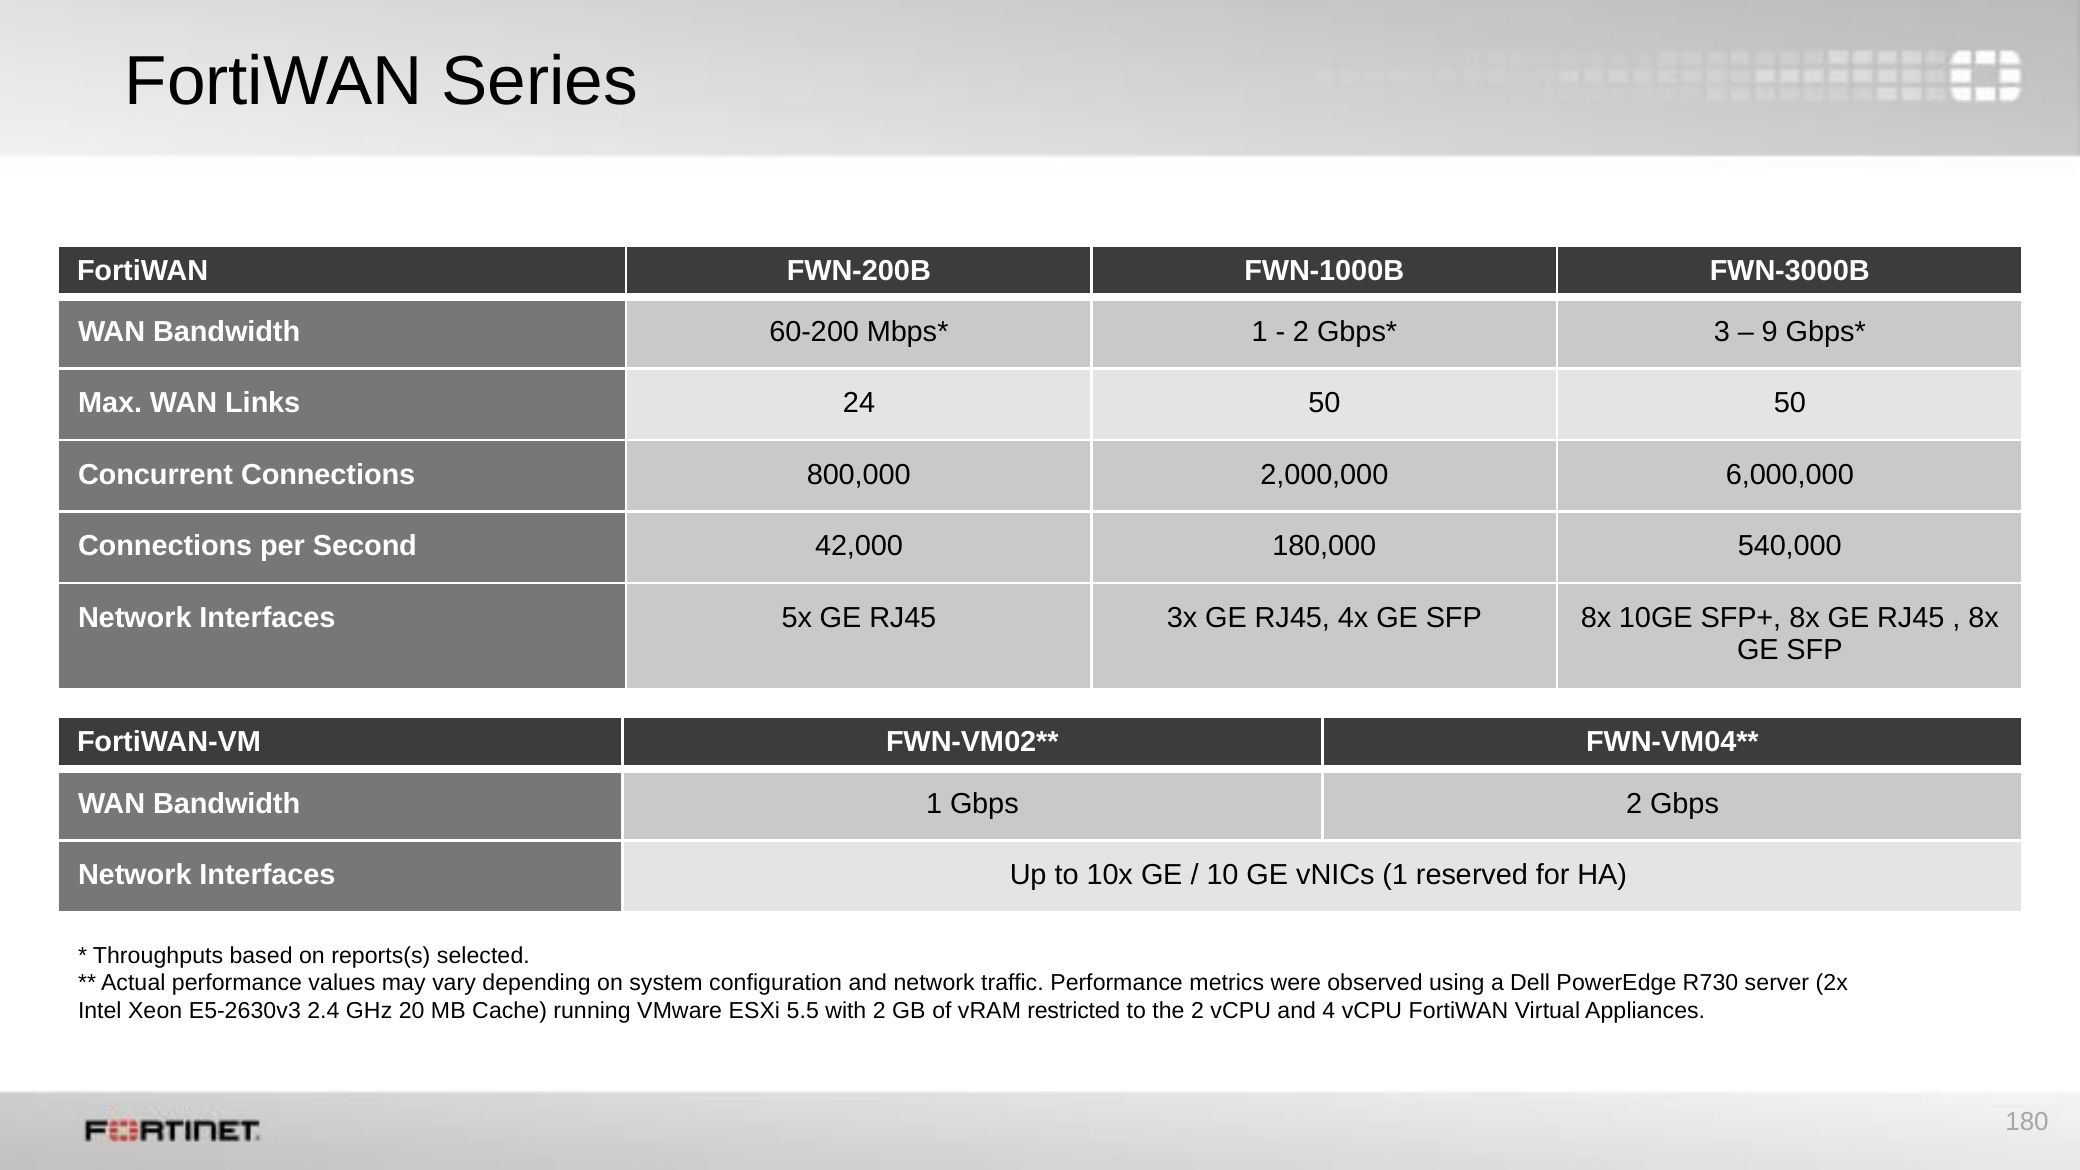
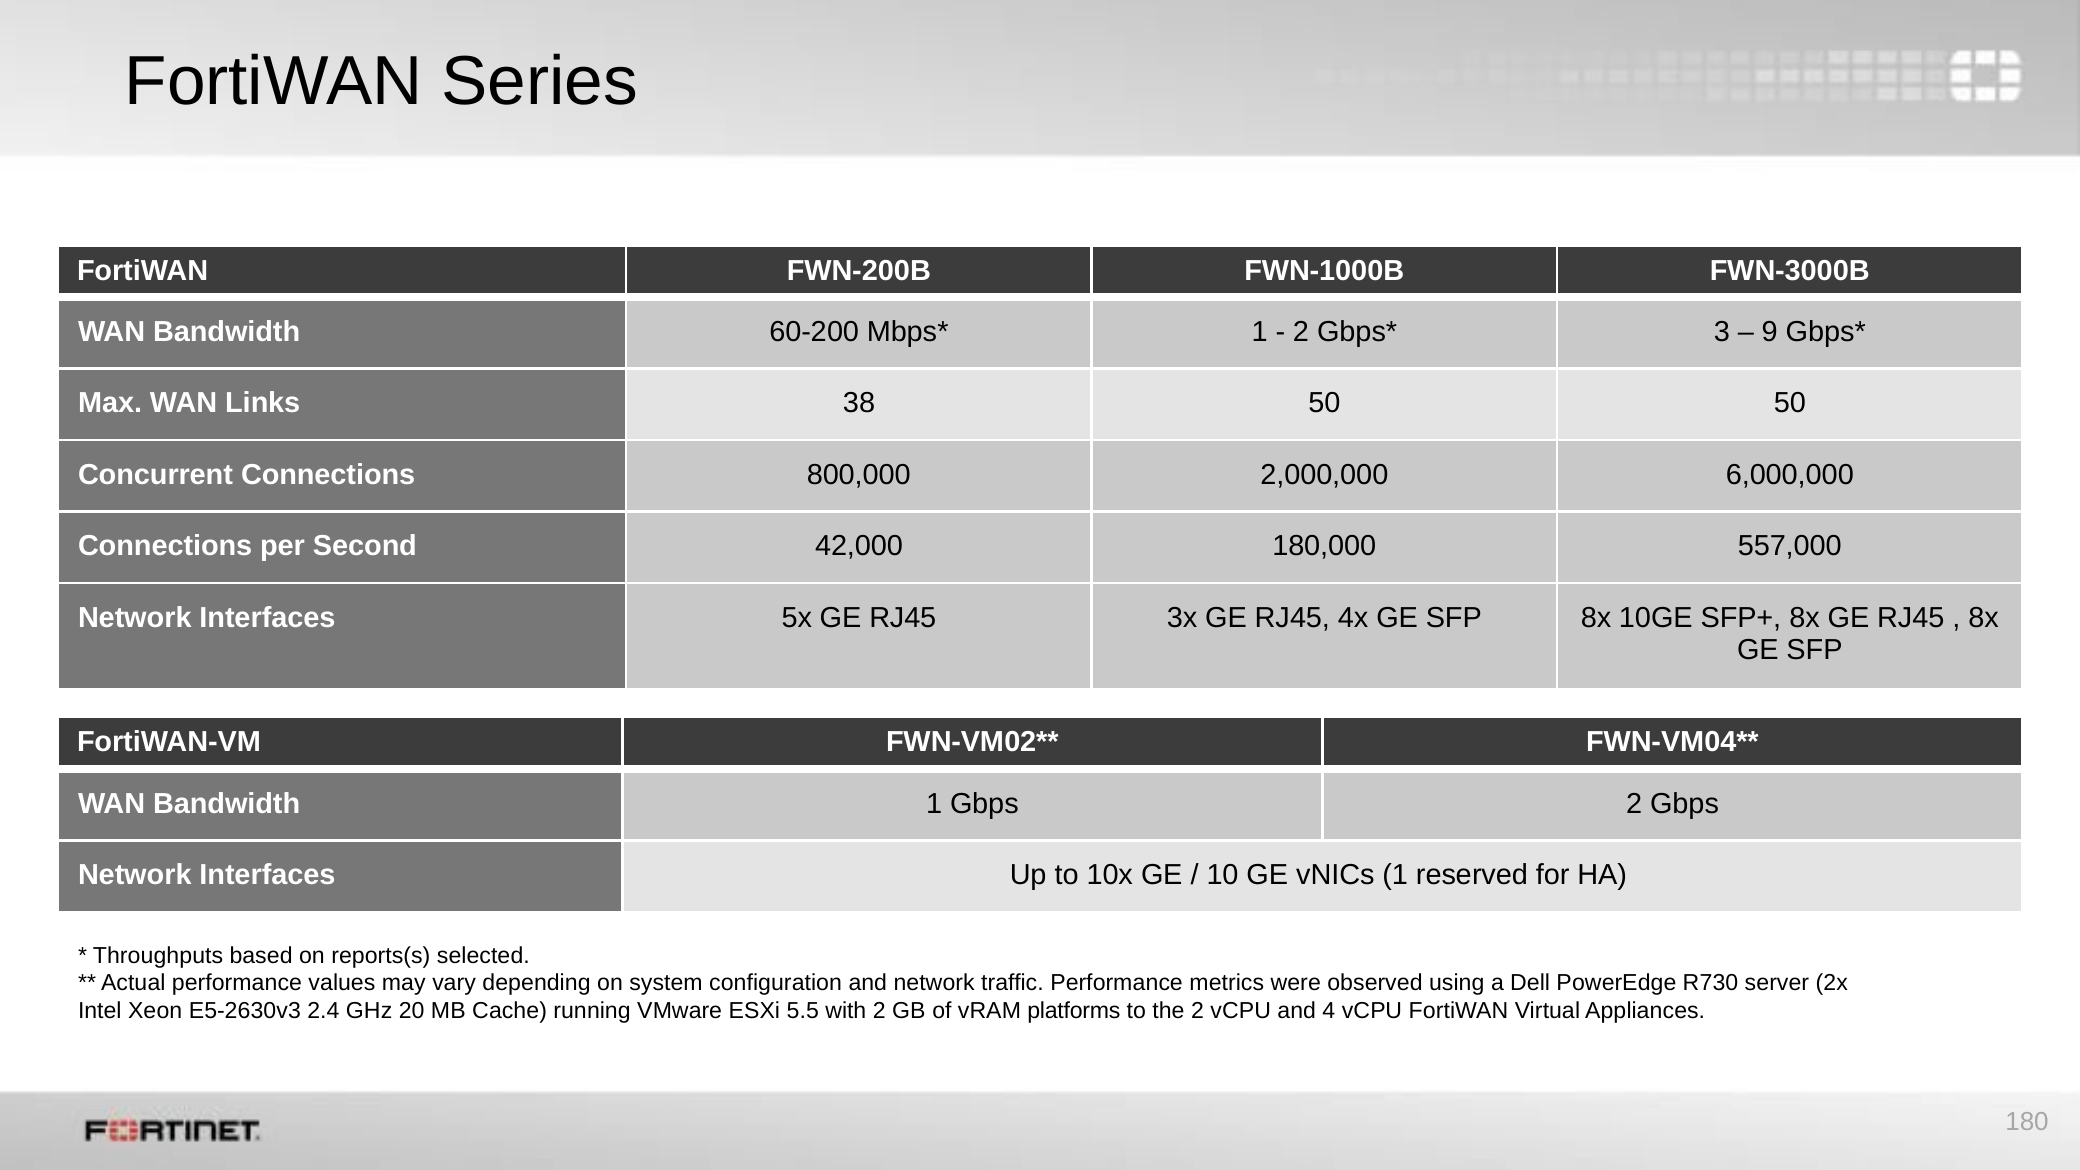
24: 24 -> 38 (859, 403)
540,000: 540,000 -> 557,000 (1790, 546)
restricted: restricted -> platforms (1074, 1011)
